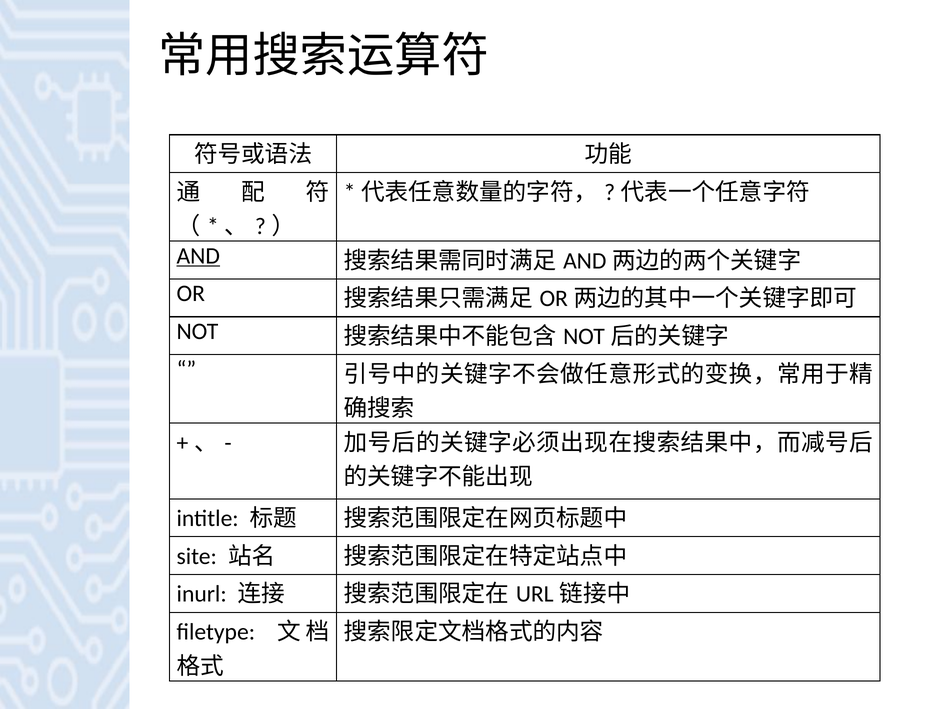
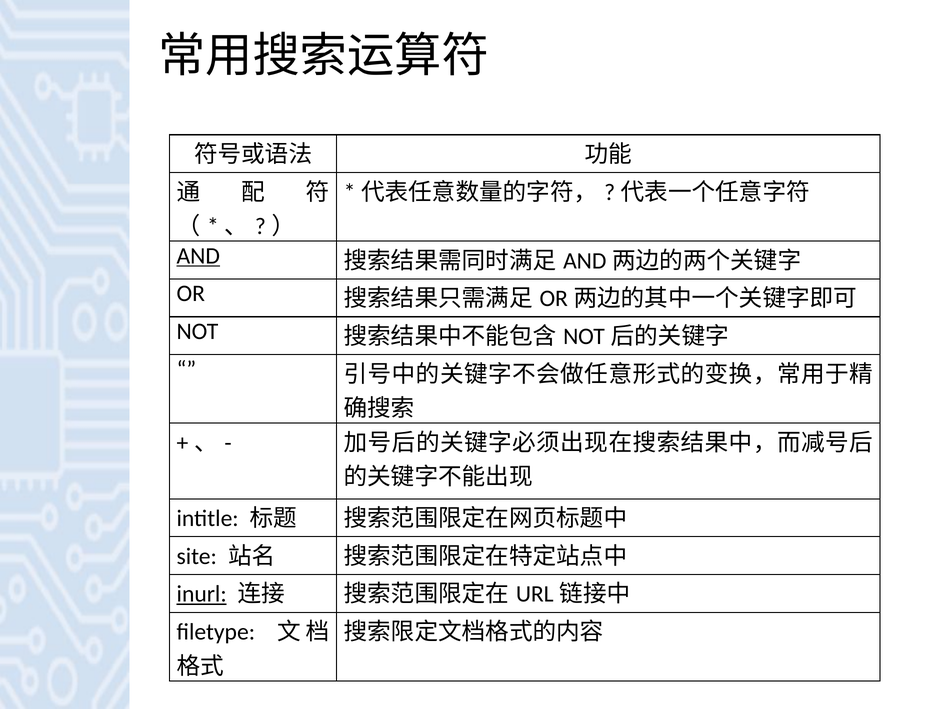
inurl underline: none -> present (202, 594)
